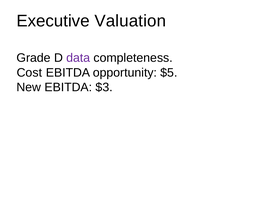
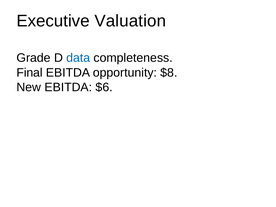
data colour: purple -> blue (78, 58)
Cost: Cost -> Final (30, 73)
$5: $5 -> $8 (169, 73)
$3: $3 -> $6 (104, 87)
